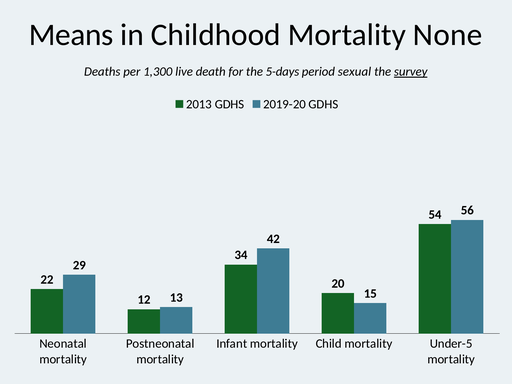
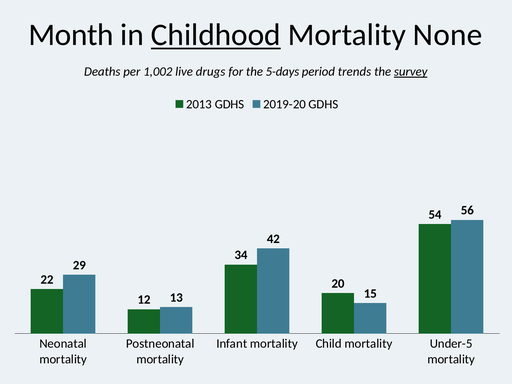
Means: Means -> Month (71, 35)
Childhood underline: none -> present (216, 35)
1,300: 1,300 -> 1,002 (158, 72)
death: death -> drugs (211, 72)
sexual: sexual -> trends (354, 72)
